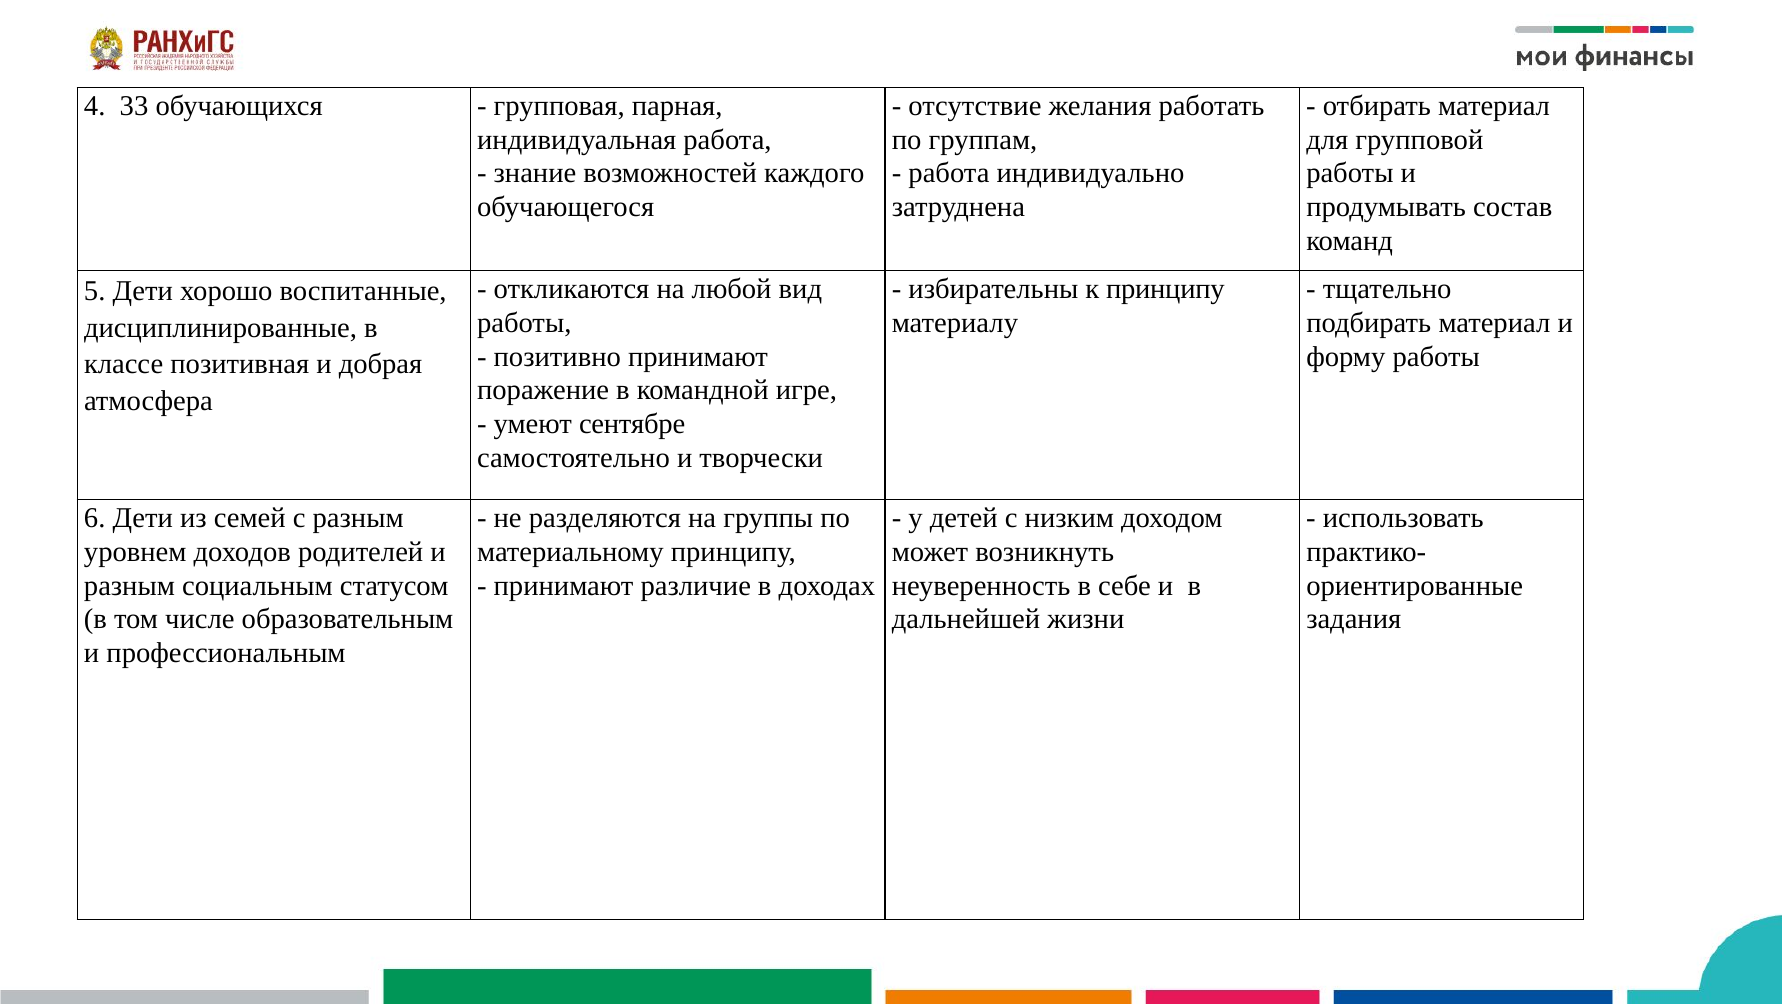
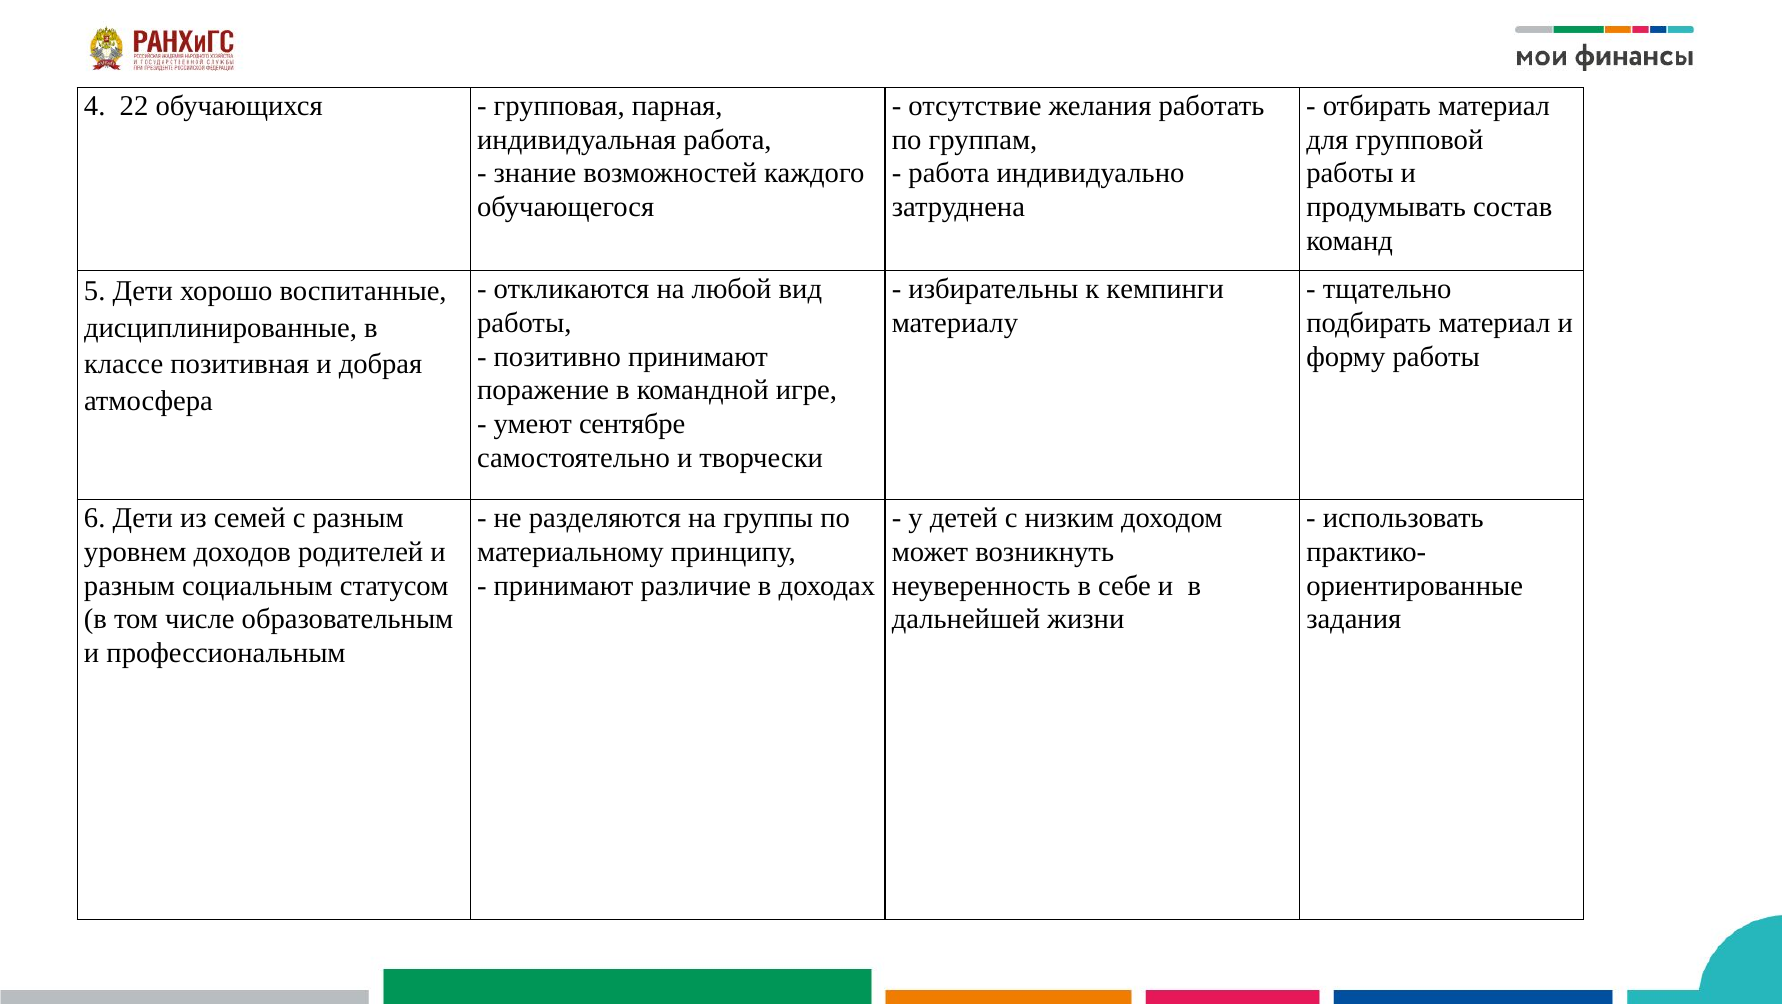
33: 33 -> 22 (134, 106)
к принципу: принципу -> кемпинги (1165, 289)
